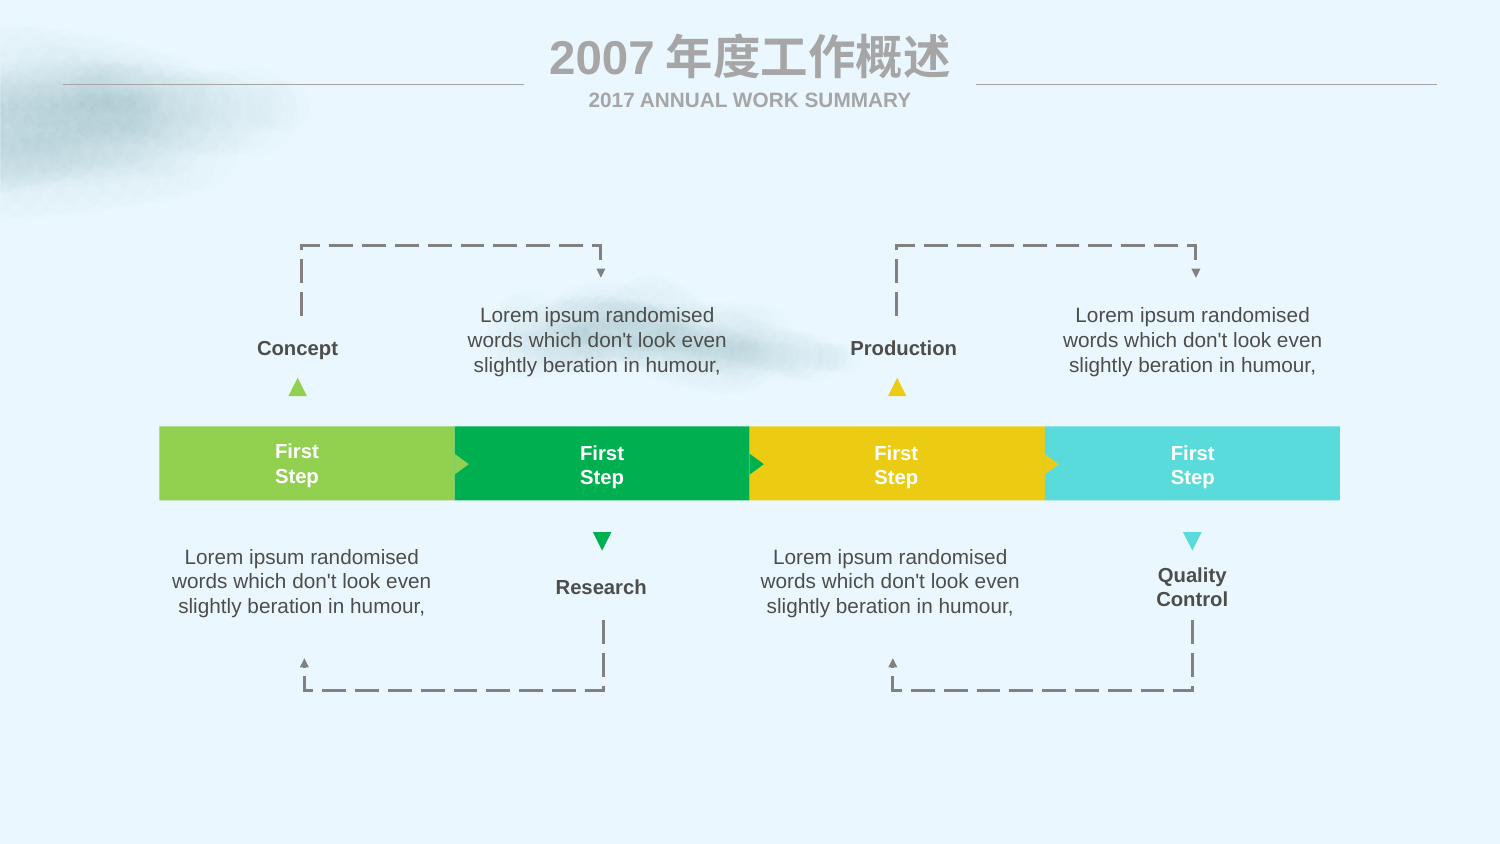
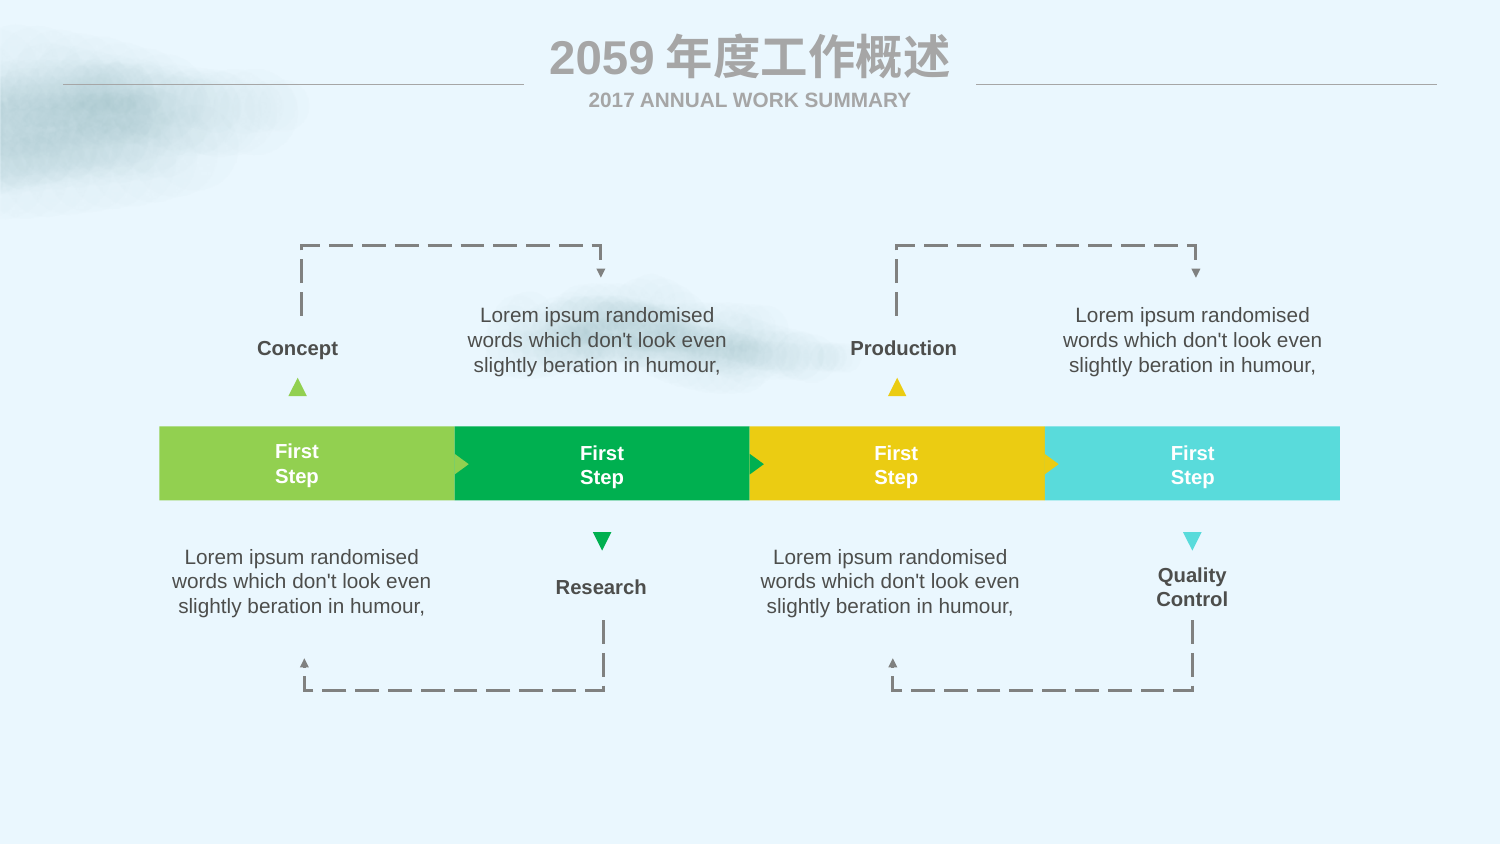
2007: 2007 -> 2059 (602, 59)
